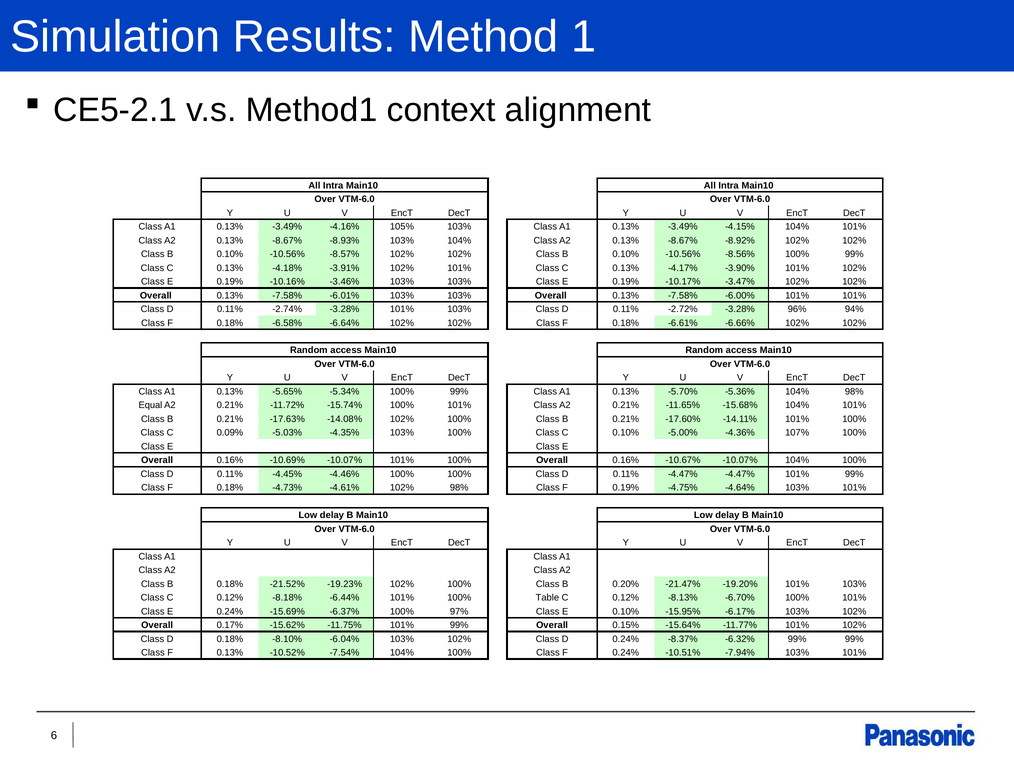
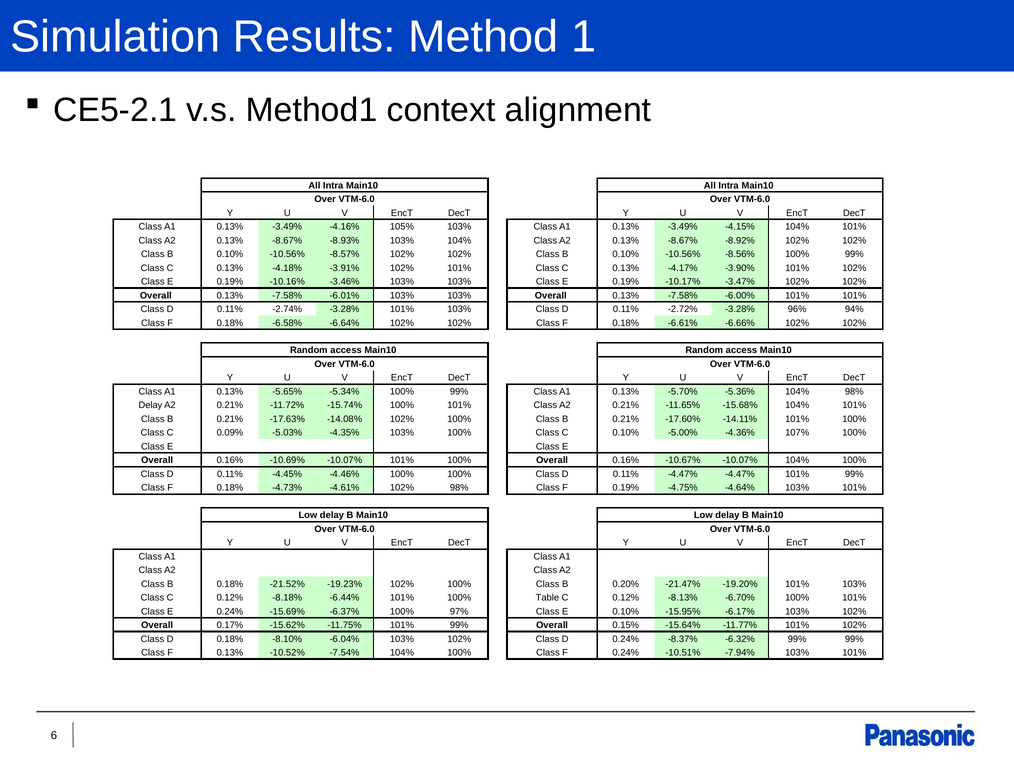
Equal: Equal -> Delay (150, 405)
